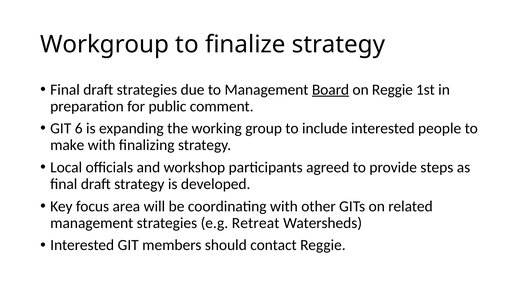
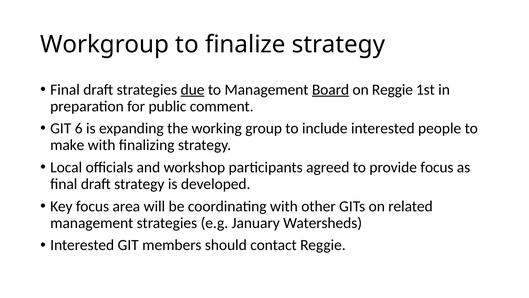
due underline: none -> present (193, 89)
provide steps: steps -> focus (437, 167)
Retreat: Retreat -> January (256, 223)
